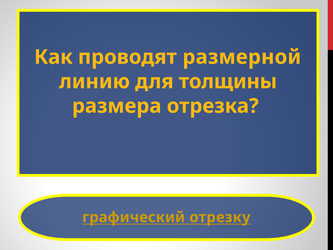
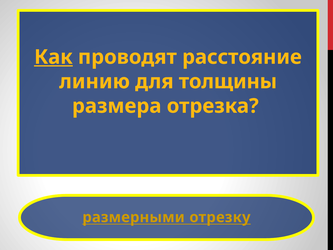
Как underline: none -> present (53, 57)
размерной: размерной -> расстояние (242, 57)
графический: графический -> размерными (134, 217)
